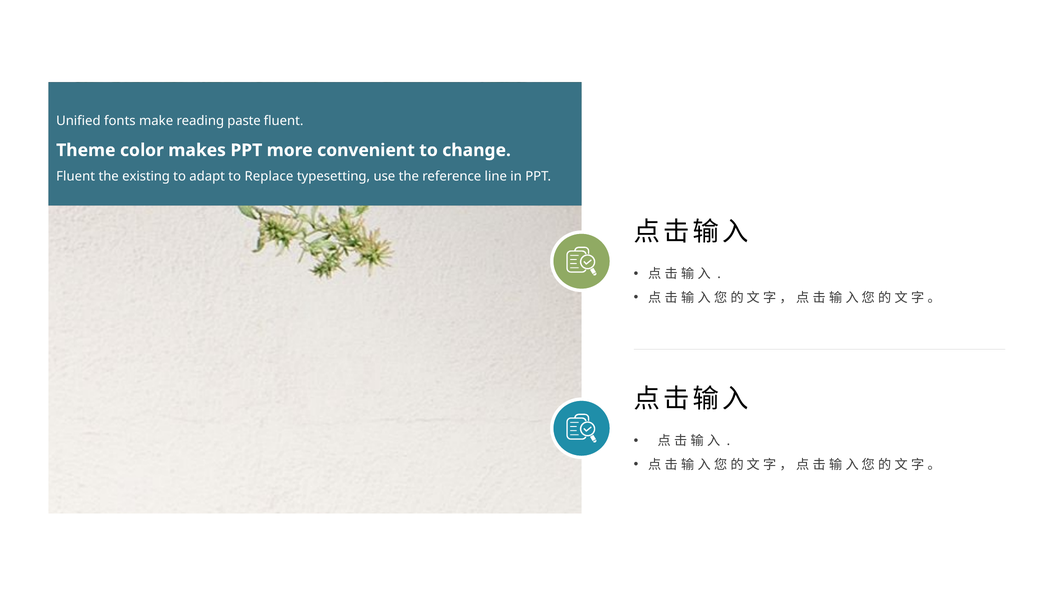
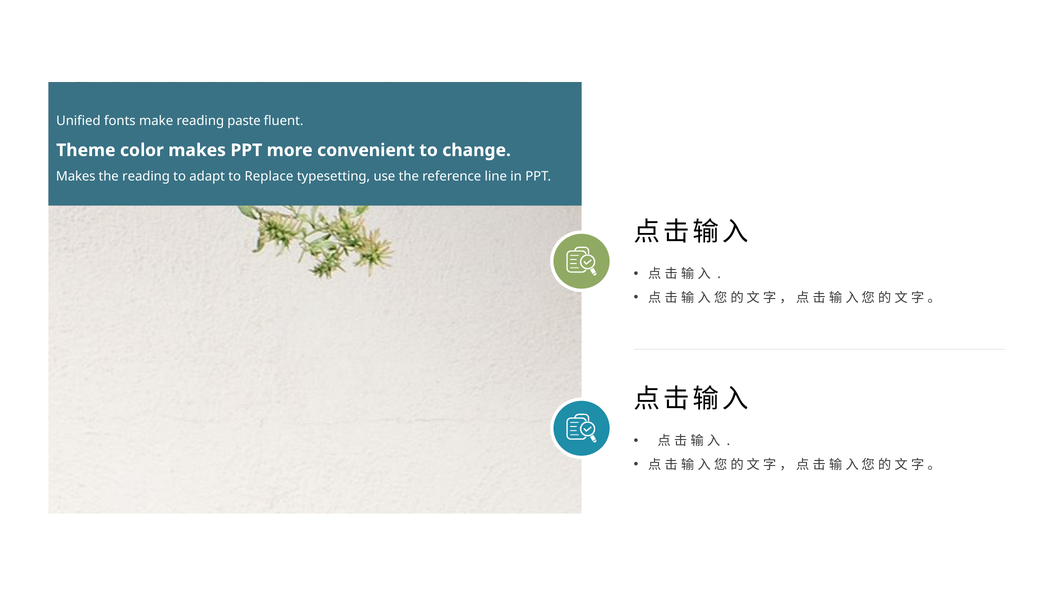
Fluent: Fluent -> Makes (76, 176)
the existing: existing -> reading (146, 176)
